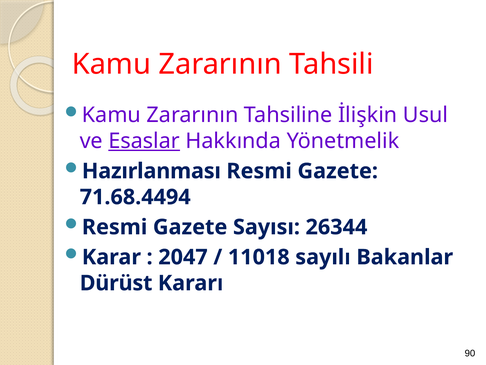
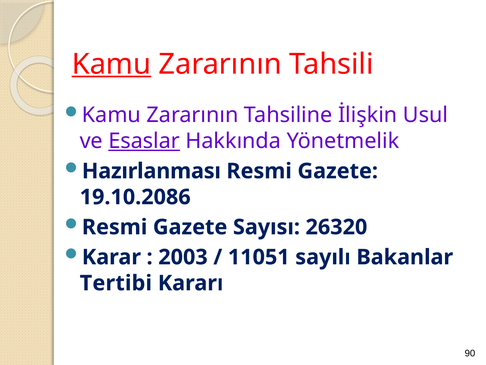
Kamu underline: none -> present (111, 64)
71.68.4494: 71.68.4494 -> 19.10.2086 (135, 197)
26344: 26344 -> 26320 (336, 227)
2047: 2047 -> 2003 (183, 257)
11018: 11018 -> 11051 (259, 257)
Dürüst: Dürüst -> Tertibi (116, 283)
